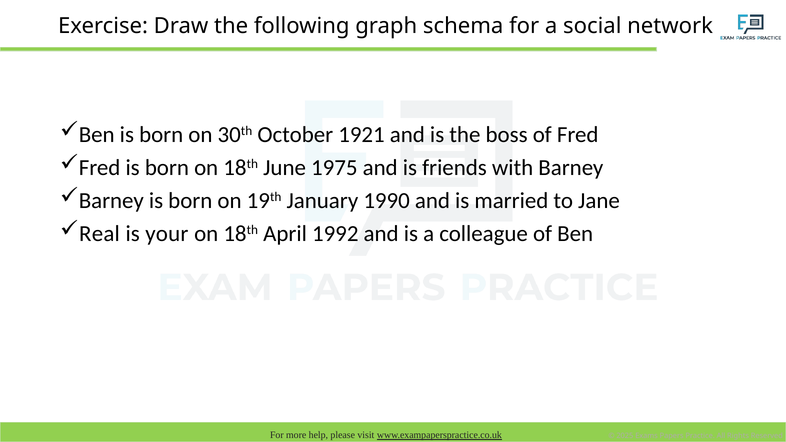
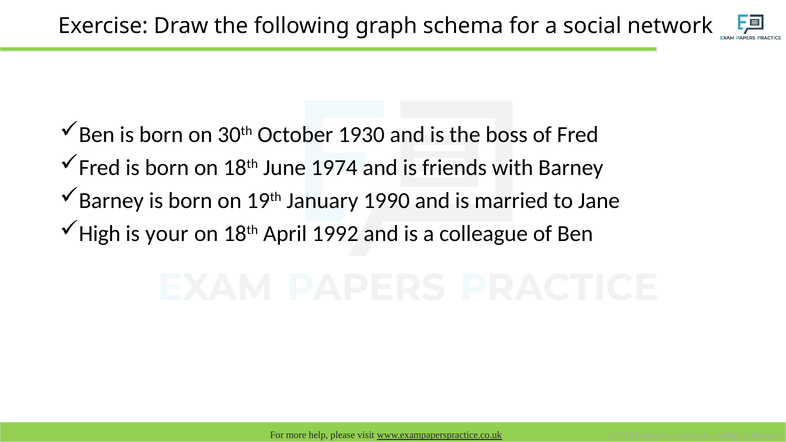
1921: 1921 -> 1930 (361, 135)
1975: 1975 -> 1974 (334, 168)
Real: Real -> High (100, 234)
